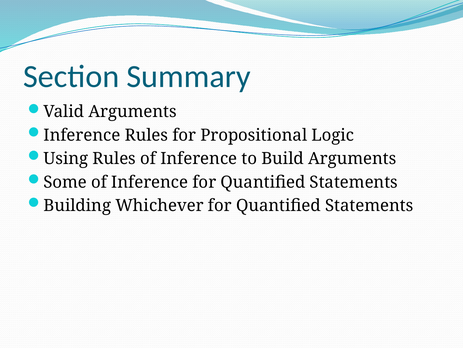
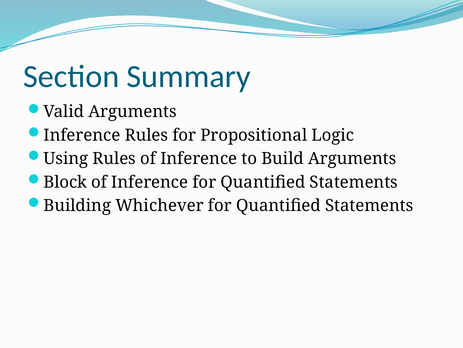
Some: Some -> Block (65, 182)
